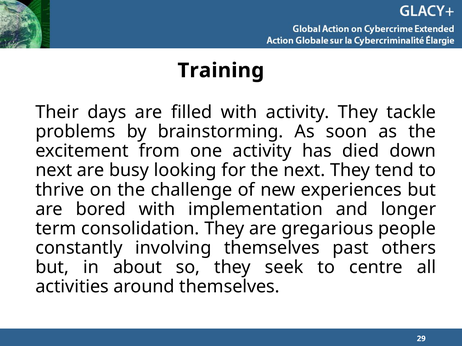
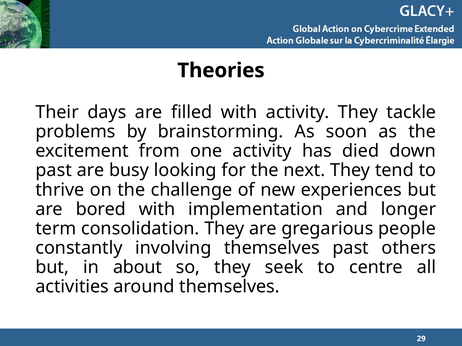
Training: Training -> Theories (221, 71)
next: next -> past (54, 171)
